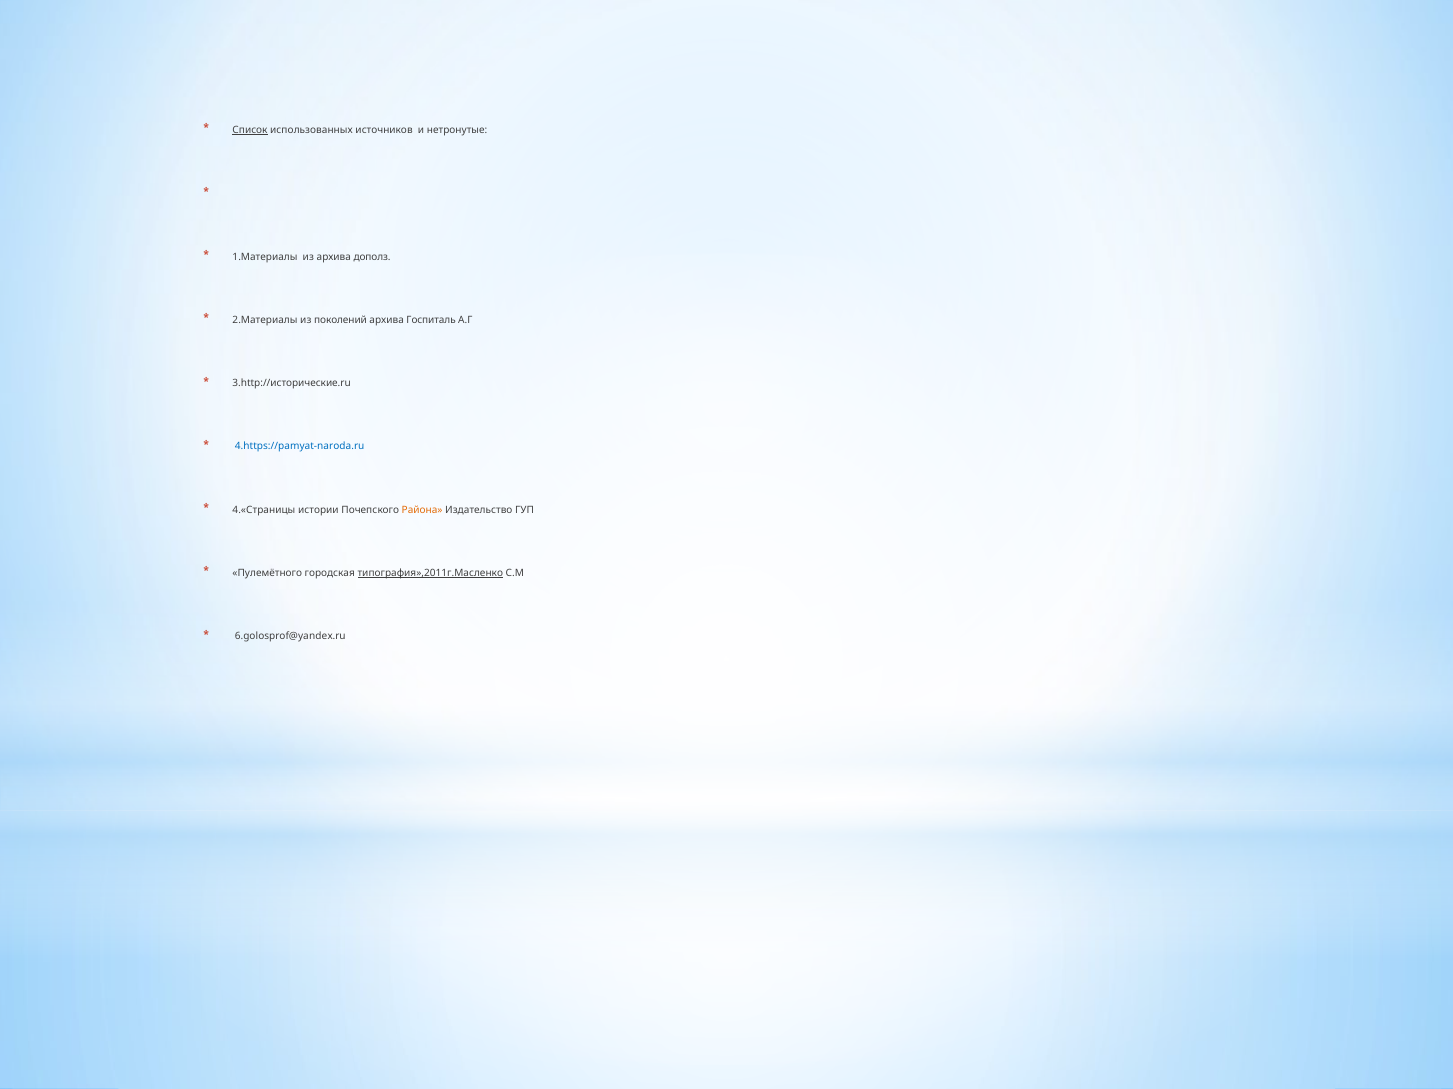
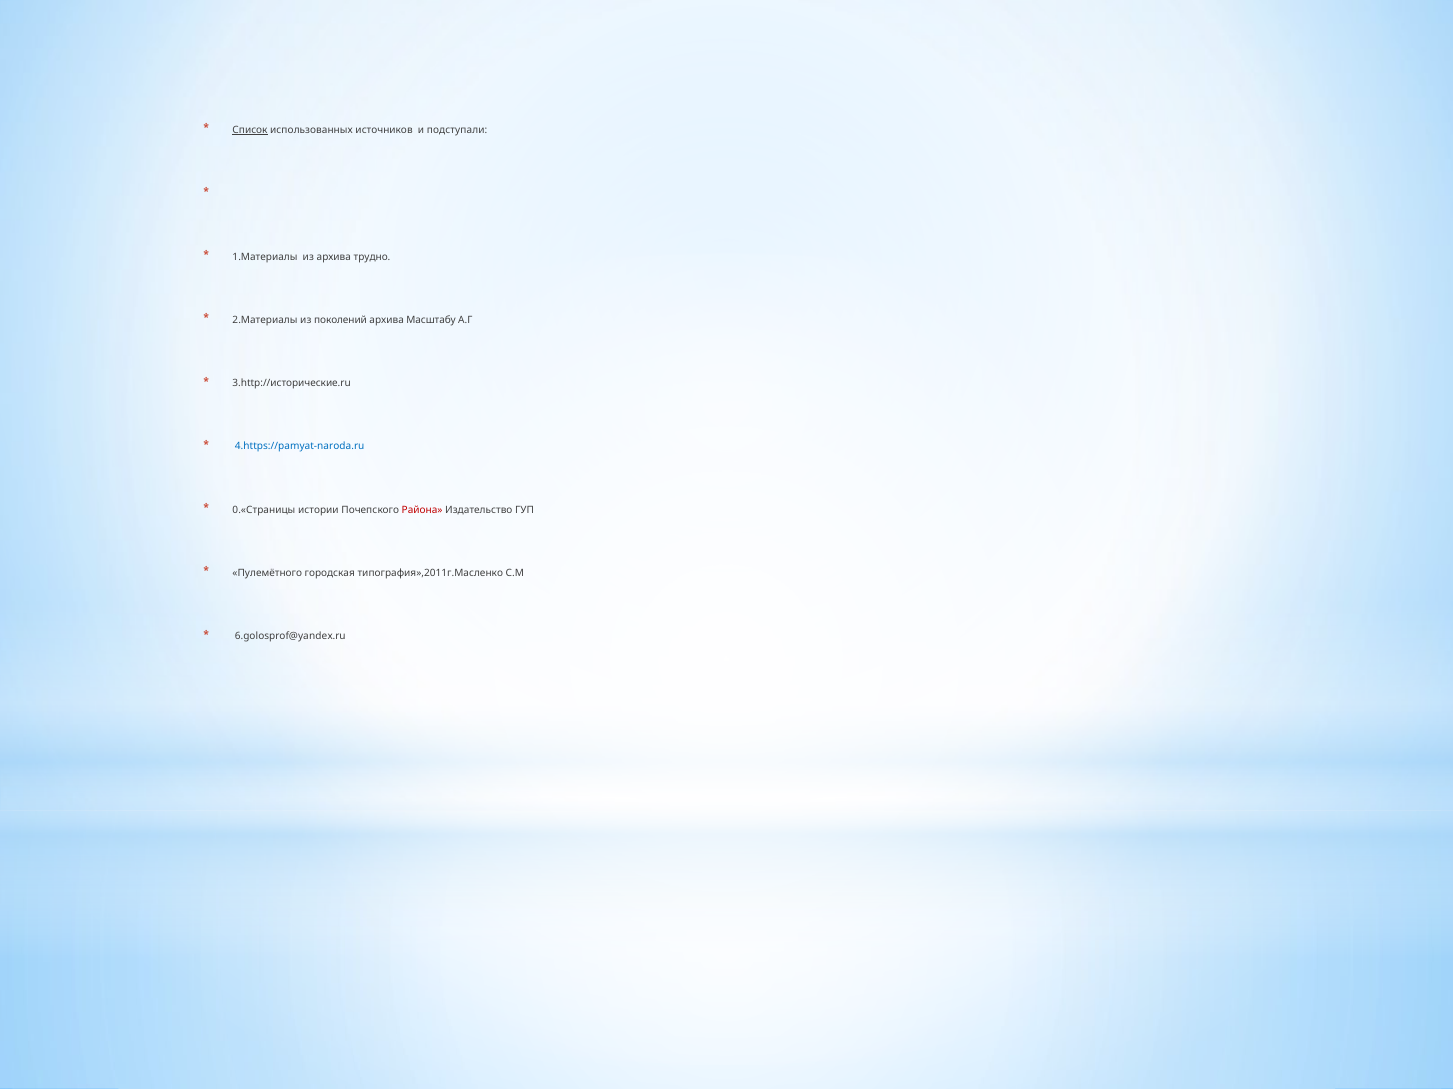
нетронутые: нетронутые -> подступали (457, 130)
дополз: дополз -> трудно (372, 257)
Госпиталь: Госпиталь -> Масштабу (431, 320)
4.«Страницы: 4.«Страницы -> 0.«Страницы (264, 510)
Района colour: orange -> red (422, 510)
типография»,2011г.Масленко underline: present -> none (430, 574)
